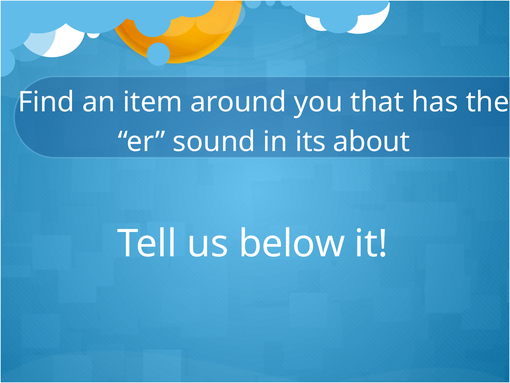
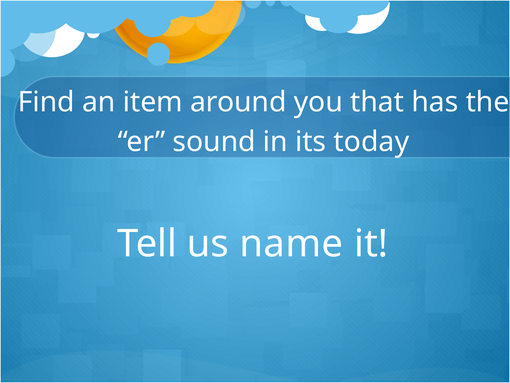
about: about -> today (371, 142)
below: below -> name (291, 244)
